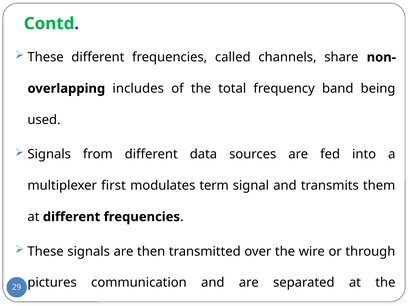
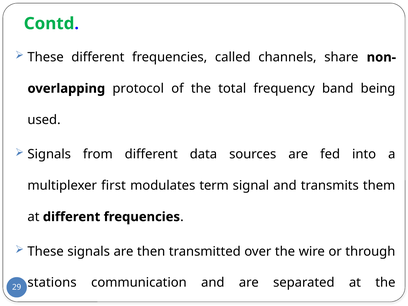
includes: includes -> protocol (138, 89)
pictures: pictures -> stations (52, 283)
